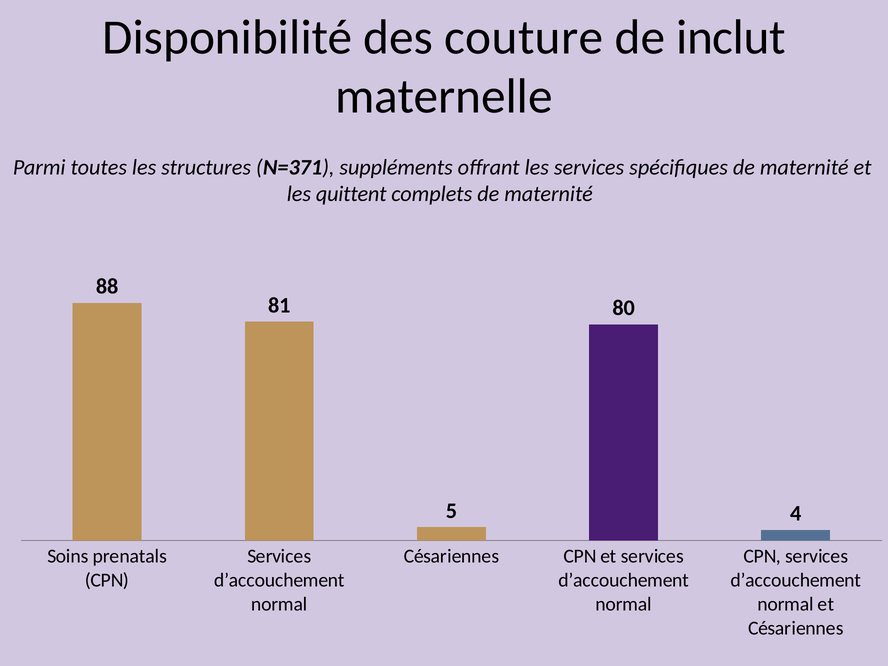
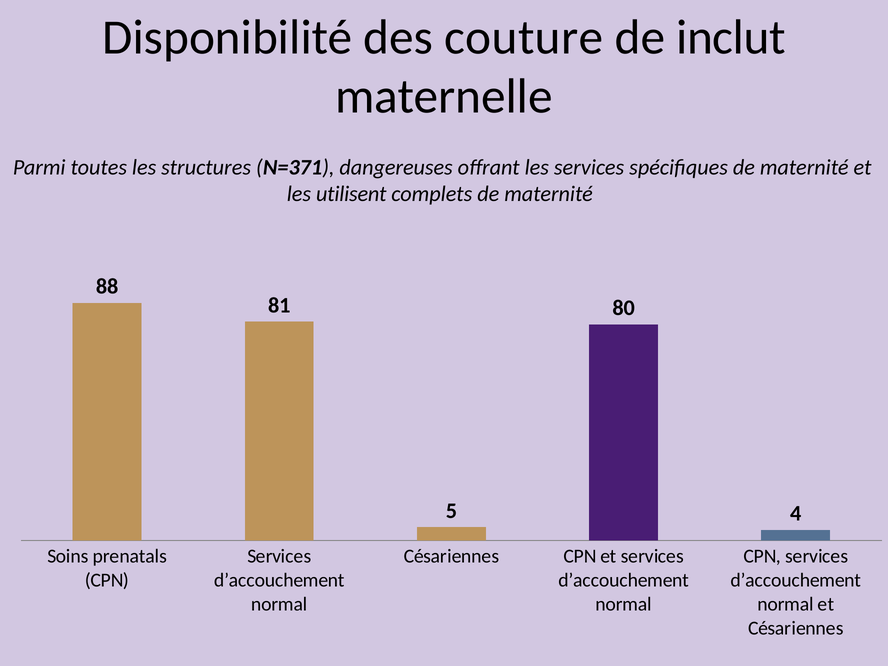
suppléments: suppléments -> dangereuses (396, 167)
quittent: quittent -> utilisent (351, 194)
